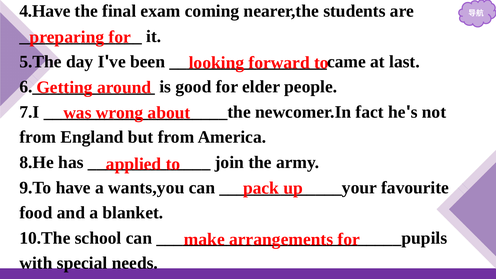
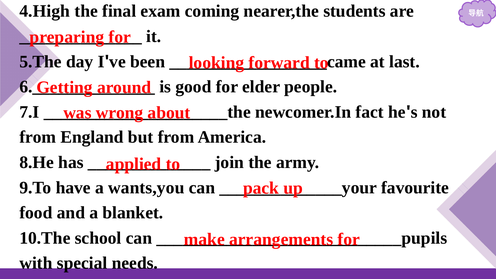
4.Have: 4.Have -> 4.High (45, 11)
